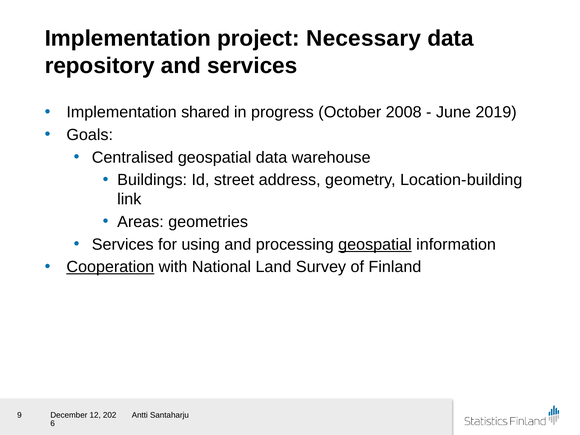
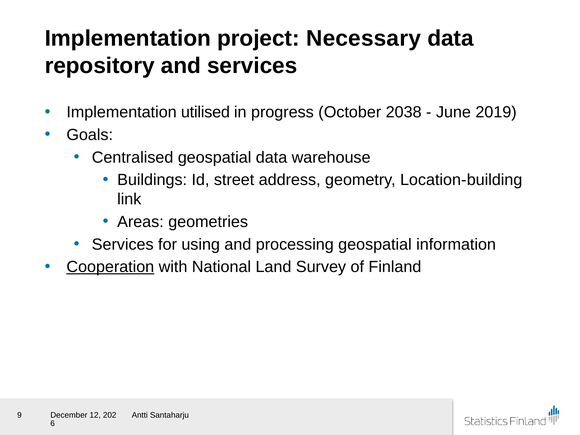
shared: shared -> utilised (205, 112)
2008: 2008 -> 2038 (404, 112)
geospatial underline: present -> none (375, 244)
